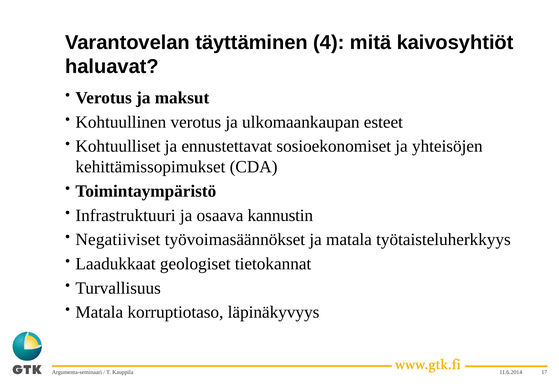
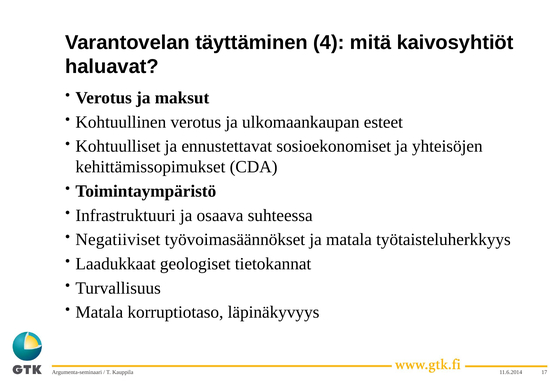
kannustin: kannustin -> suhteessa (280, 215)
